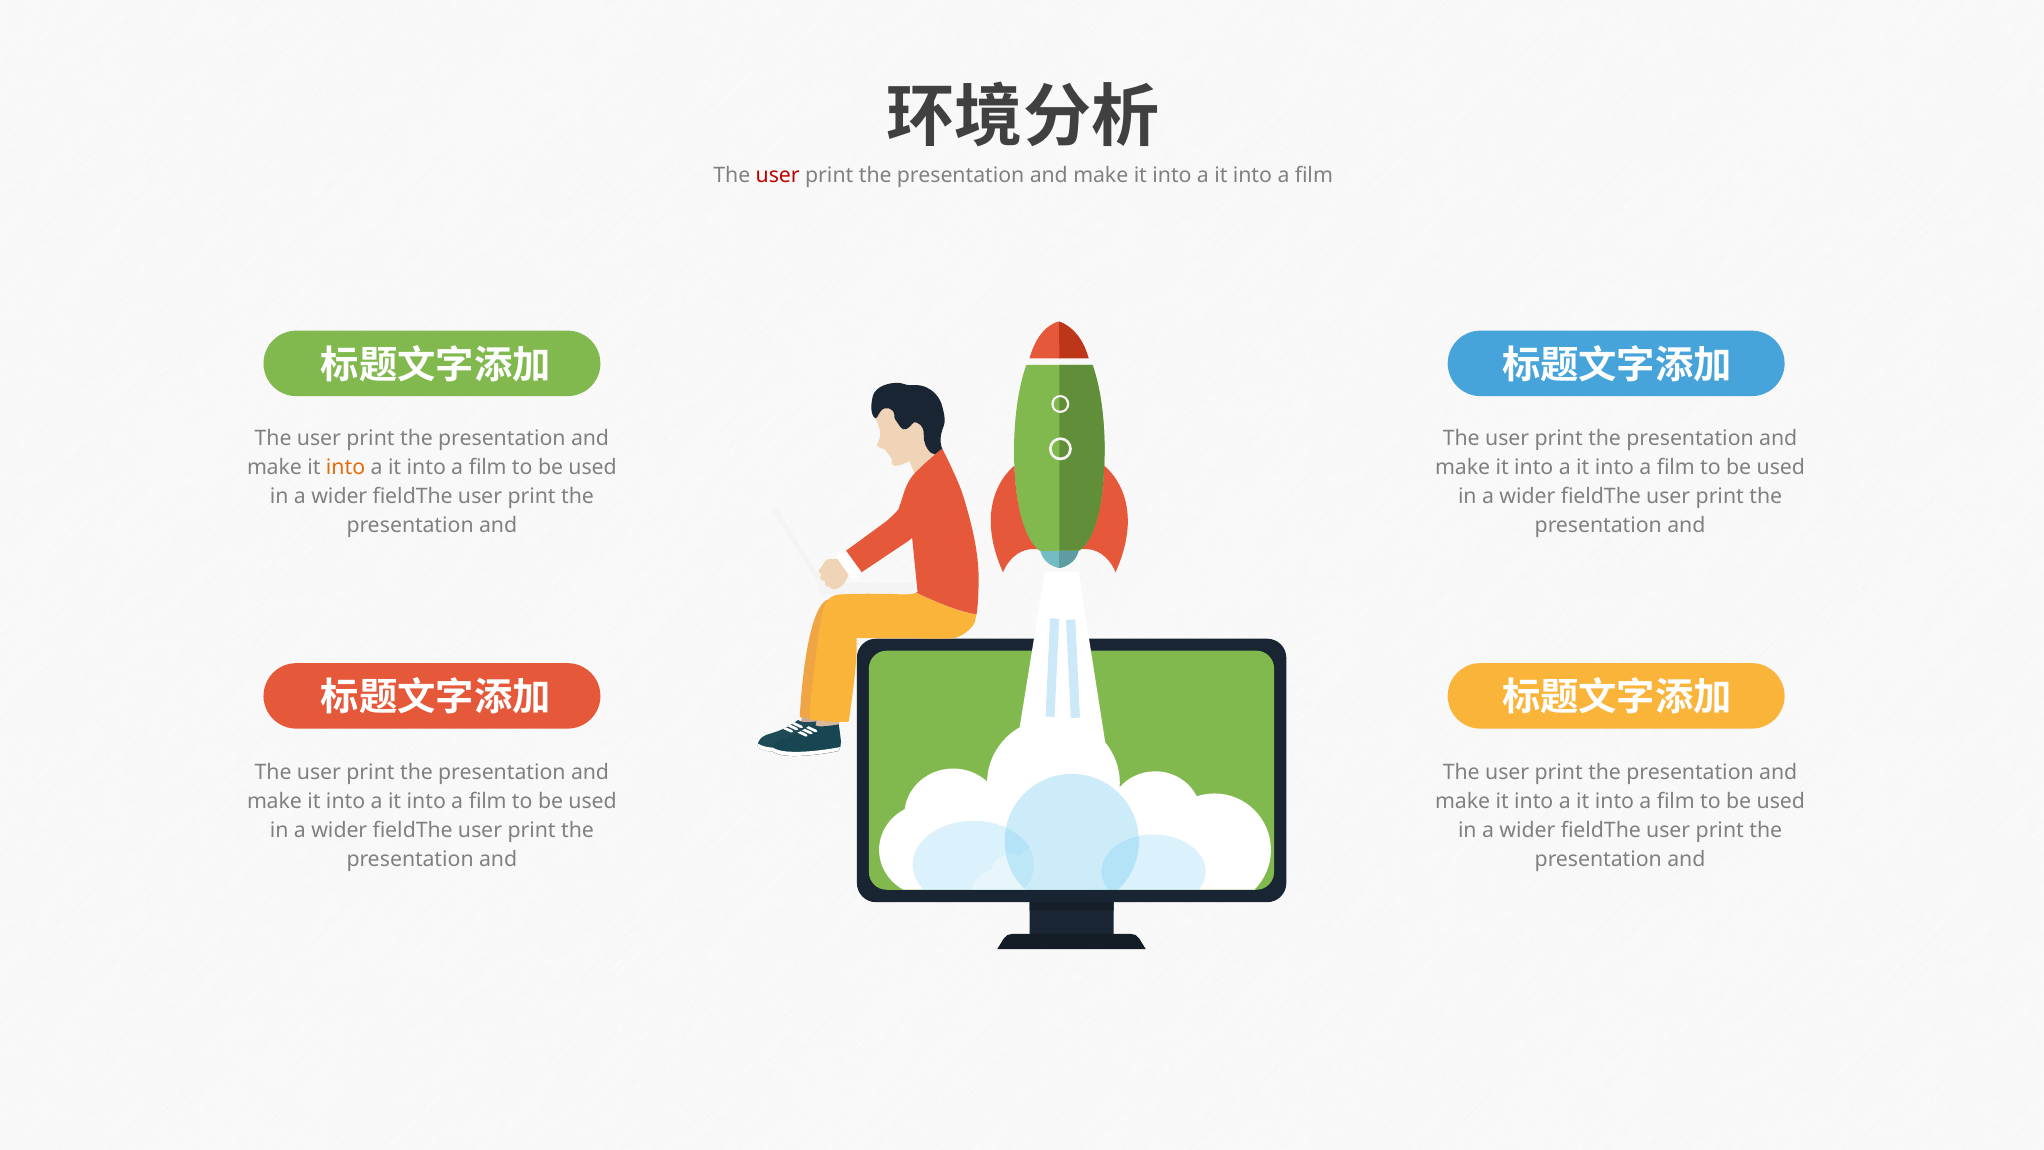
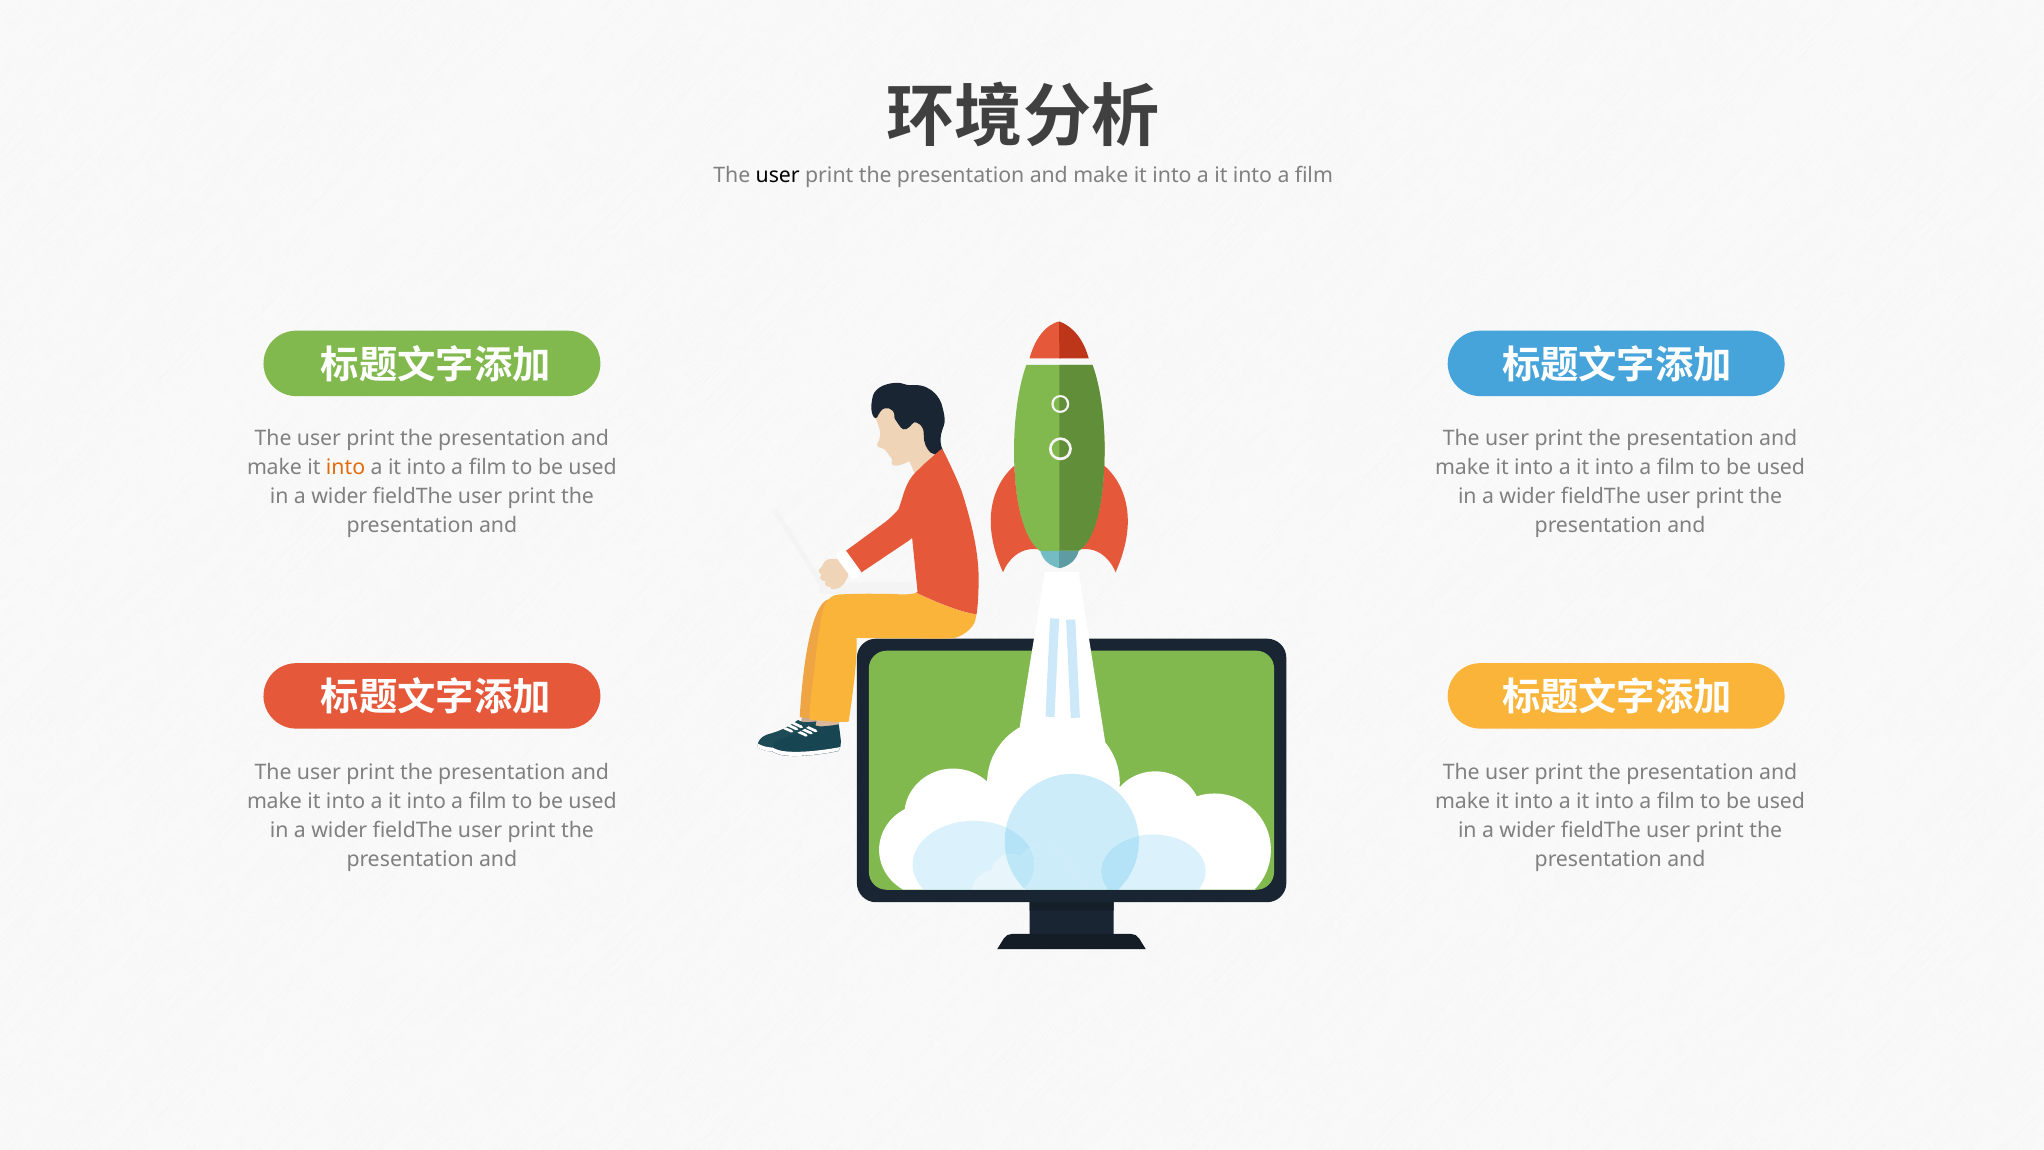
user colour: red -> black (778, 176)
